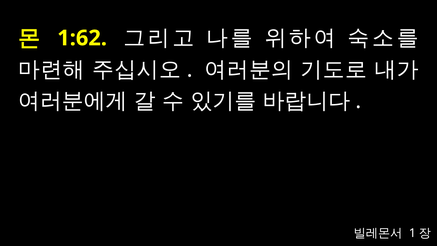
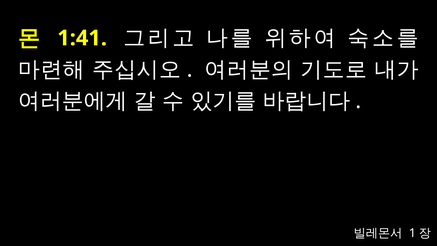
1:62: 1:62 -> 1:41 (82, 38)
